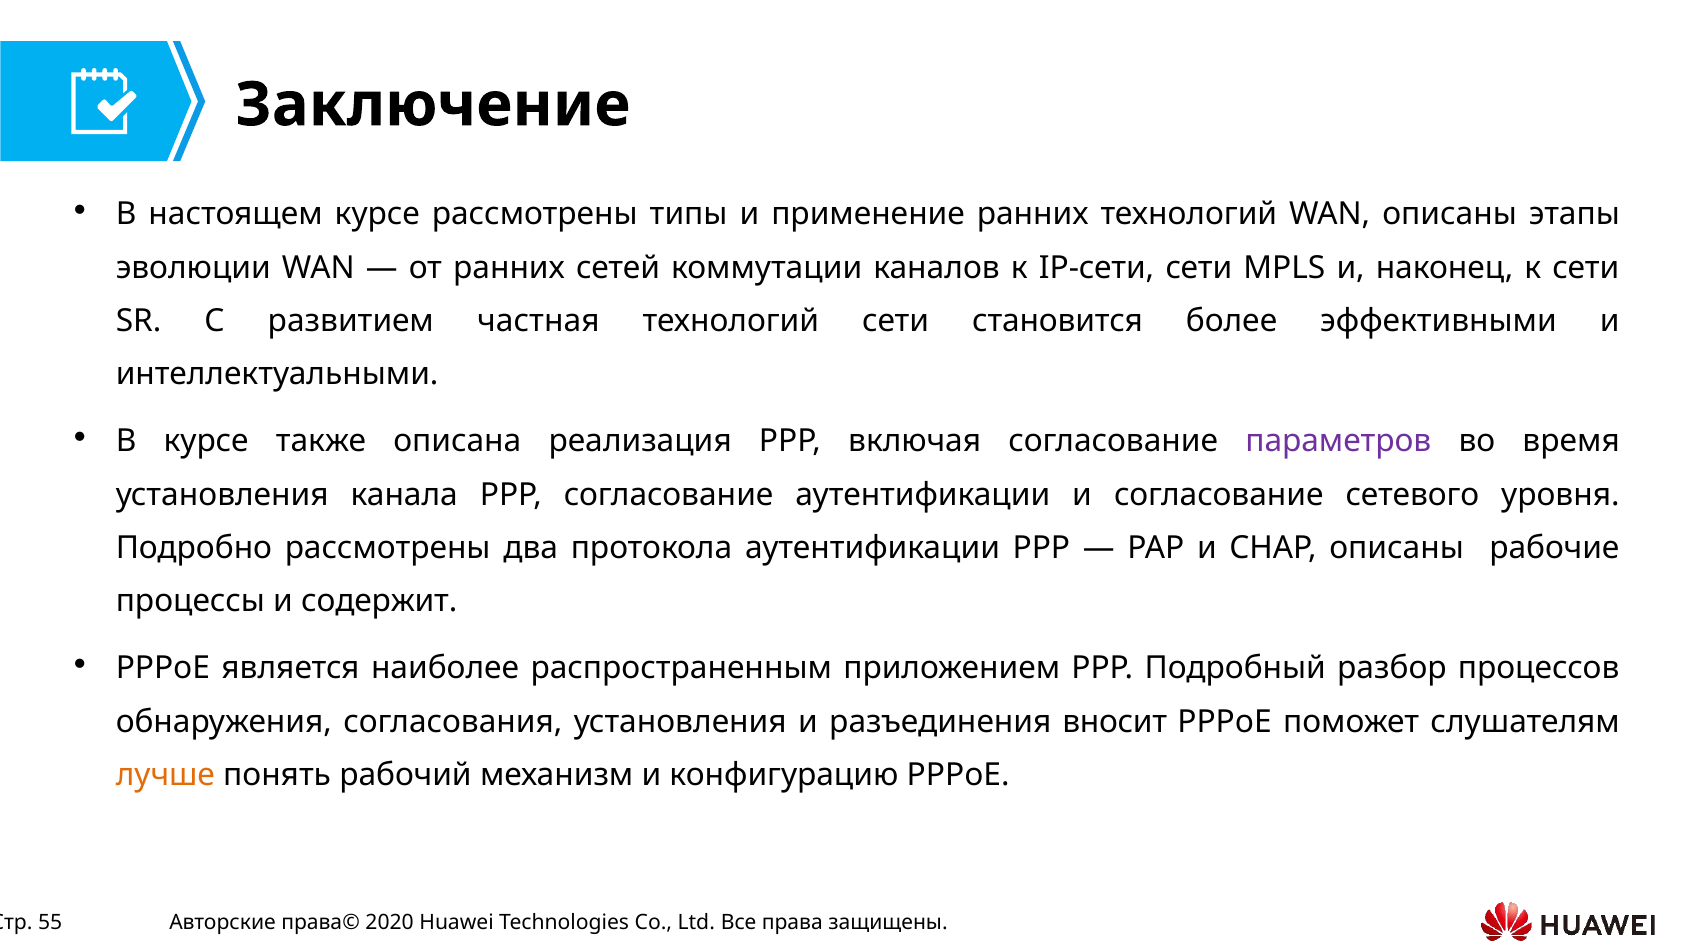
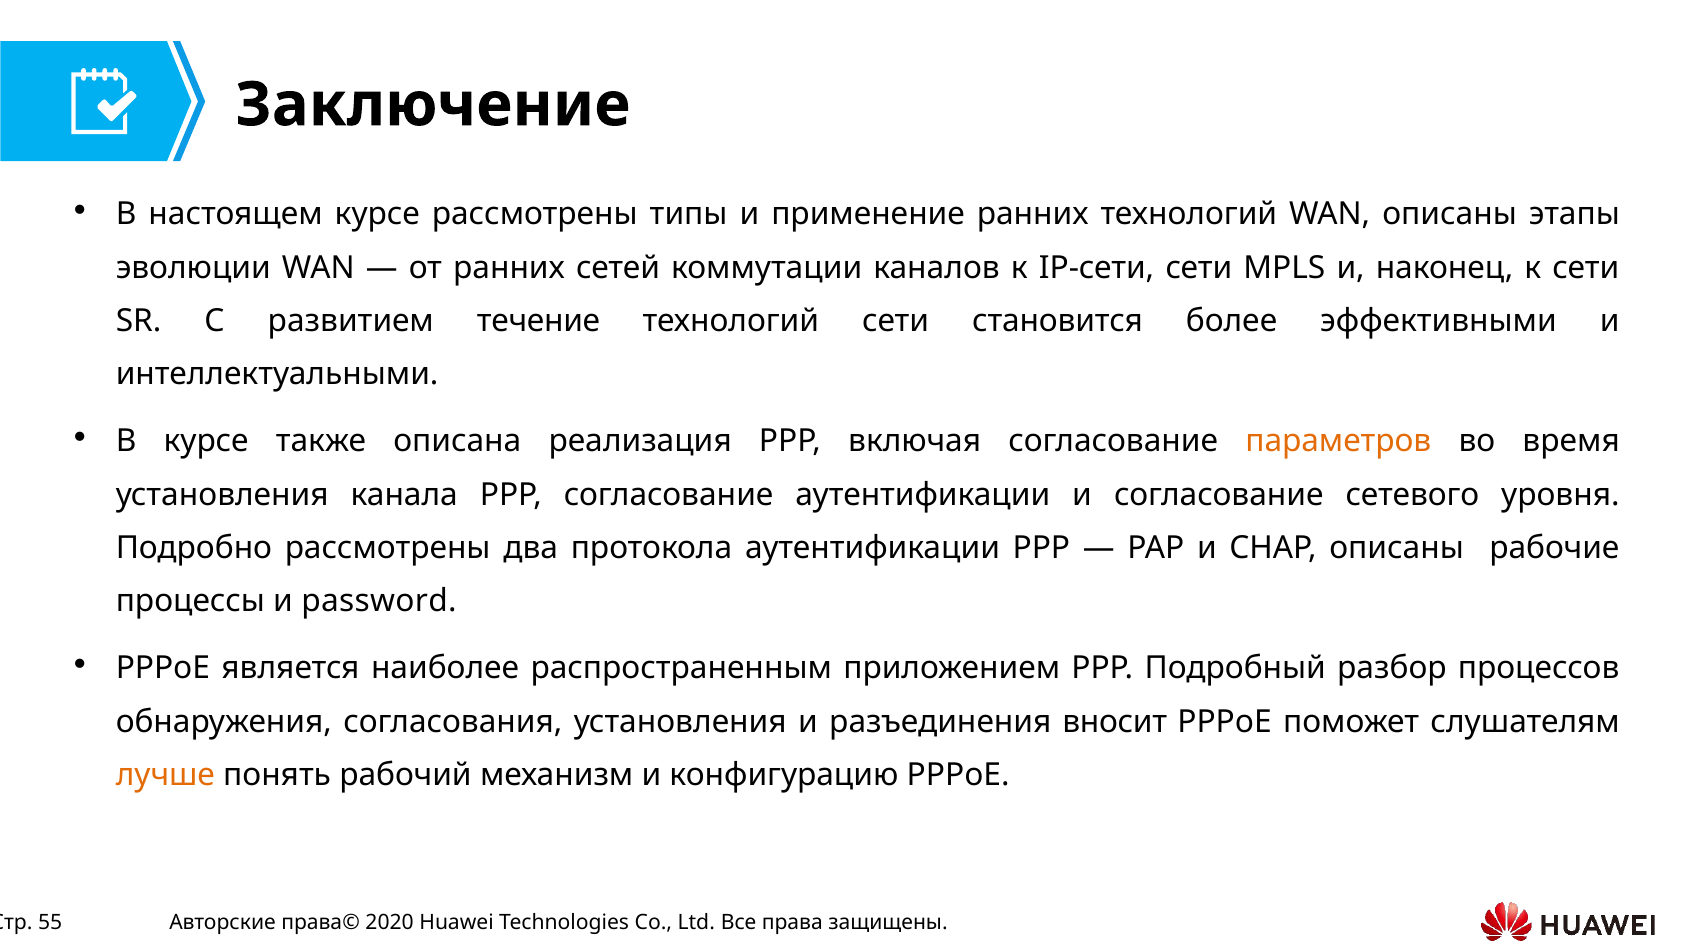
частная: частная -> течение (539, 321)
параметров colour: purple -> orange (1338, 441)
содержит: содержит -> password (379, 601)
